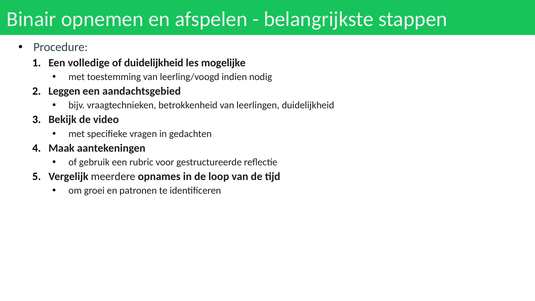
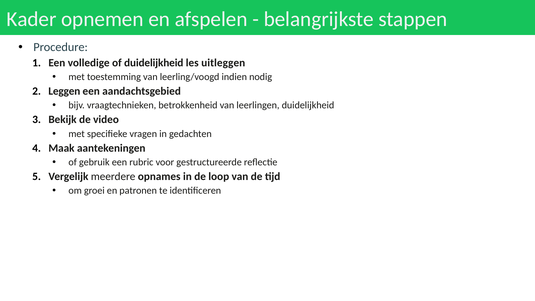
Binair: Binair -> Kader (32, 19)
mogelijke: mogelijke -> uitleggen (223, 63)
